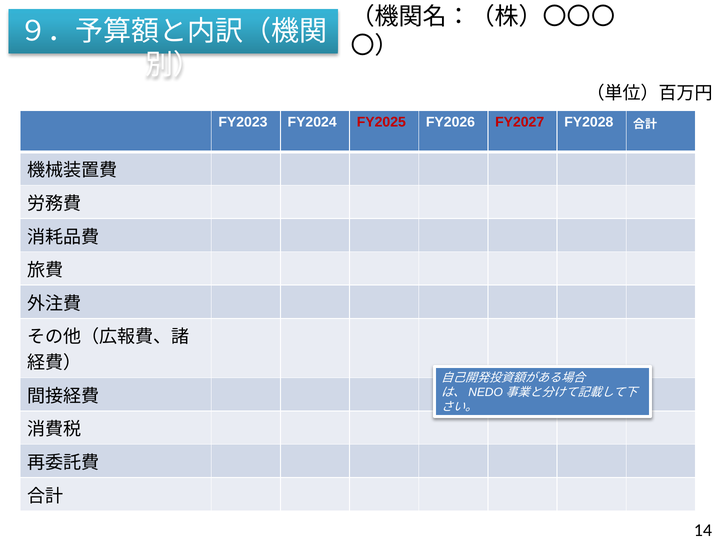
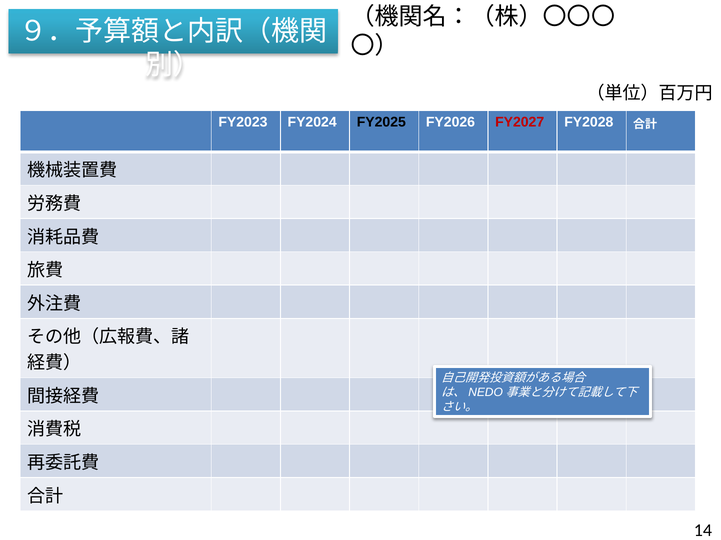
FY2025 colour: red -> black (381, 122)
